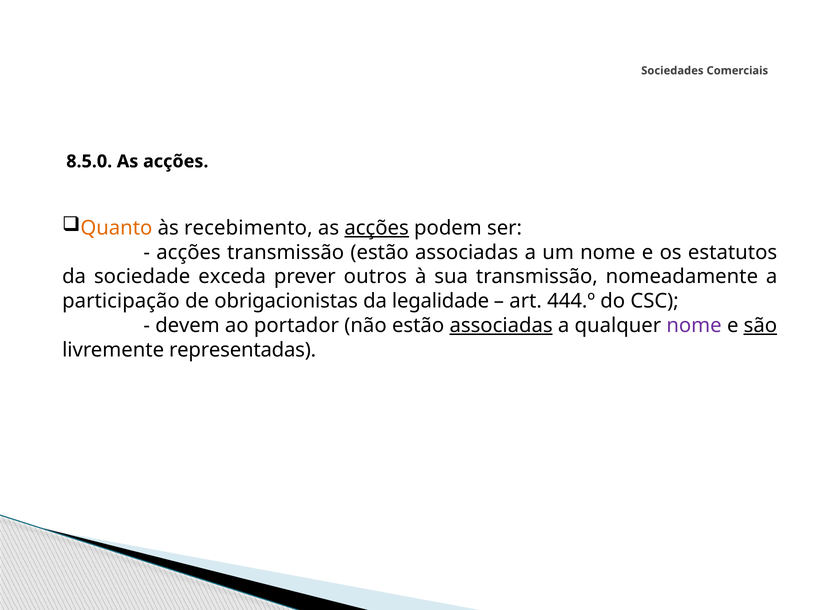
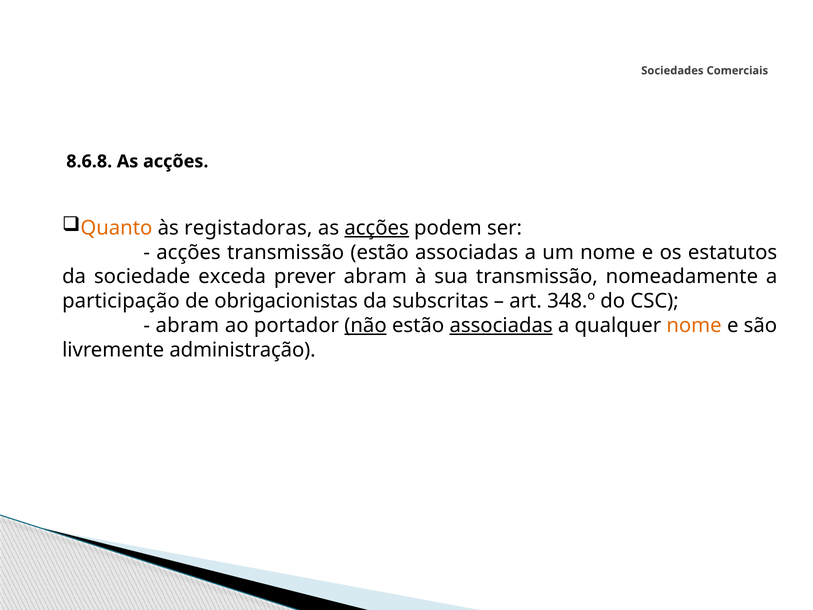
8.5.0: 8.5.0 -> 8.6.8 (89, 161)
recebimento: recebimento -> registadoras (248, 228)
prever outros: outros -> abram (375, 277)
legalidade: legalidade -> subscritas (440, 301)
444.º: 444.º -> 348.º (571, 301)
devem: devem -> abram (187, 325)
não underline: none -> present (366, 325)
nome colour: purple -> orange (694, 325)
são underline: present -> none (760, 325)
representadas: representadas -> administração (243, 350)
